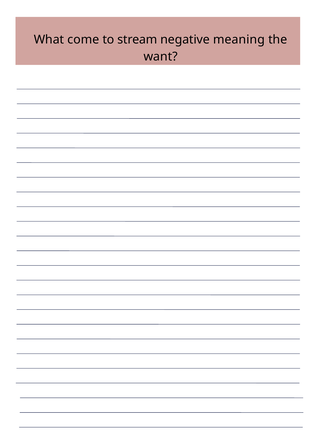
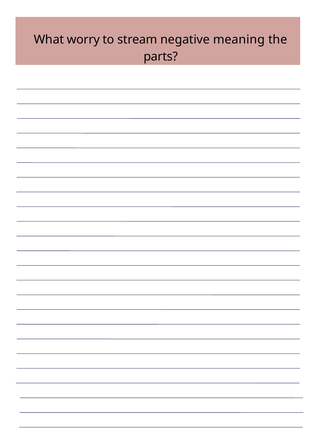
come: come -> worry (83, 39)
want: want -> parts (161, 57)
